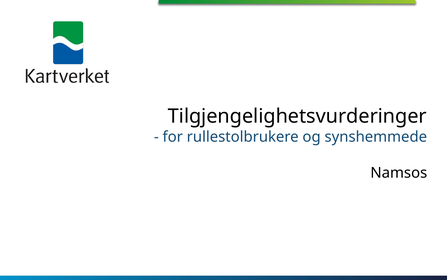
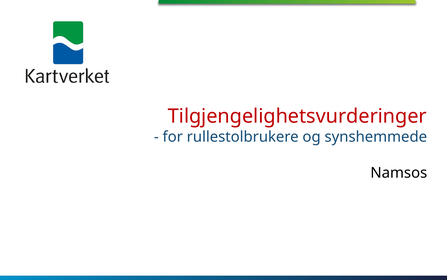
Tilgjengelighetsvurderinger colour: black -> red (297, 116)
